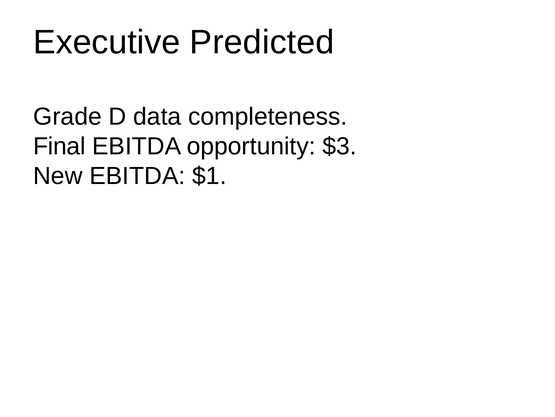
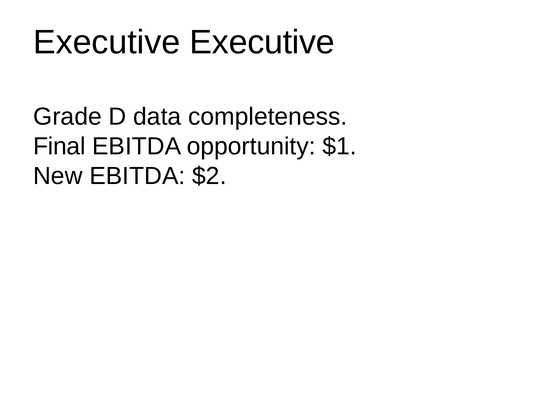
Executive Predicted: Predicted -> Executive (262, 42)
$3: $3 -> $1 (340, 146)
$1: $1 -> $2 (209, 176)
